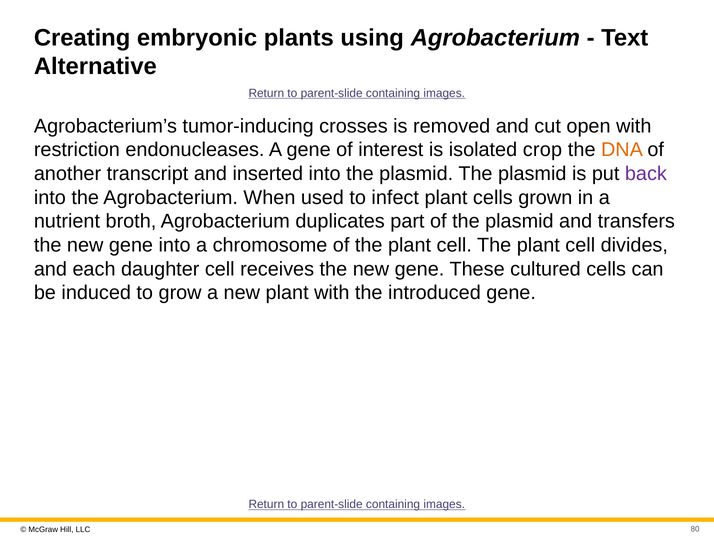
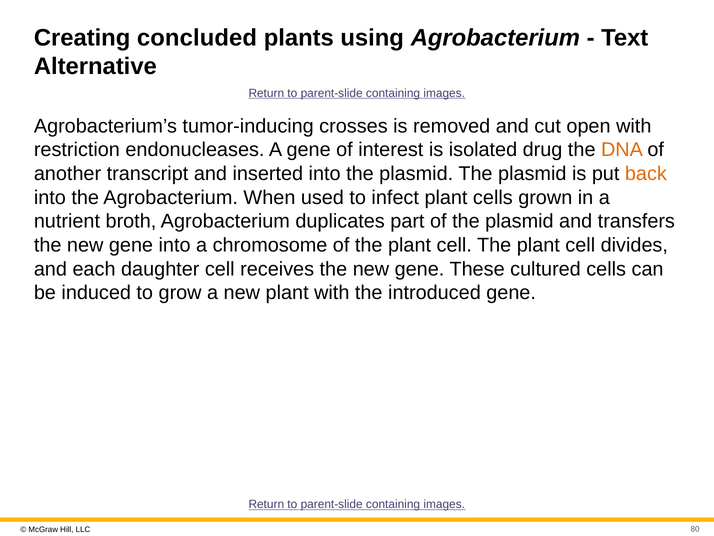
embryonic: embryonic -> concluded (197, 38)
crop: crop -> drug (543, 150)
back colour: purple -> orange (646, 174)
